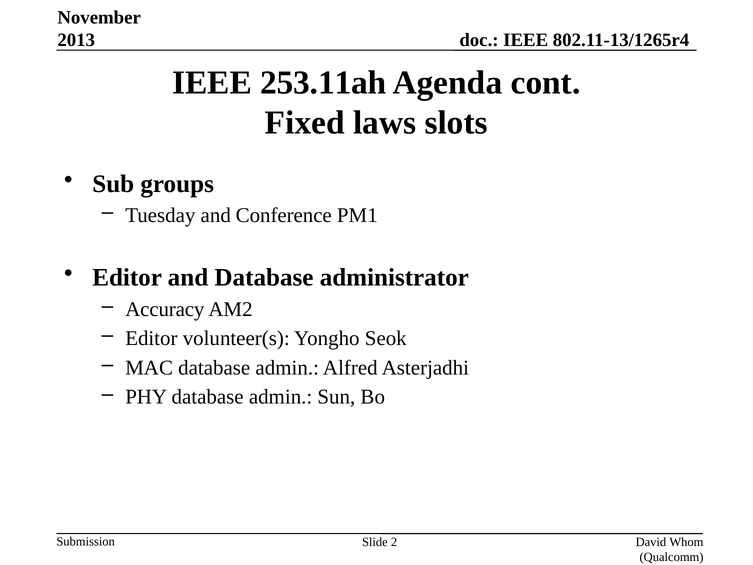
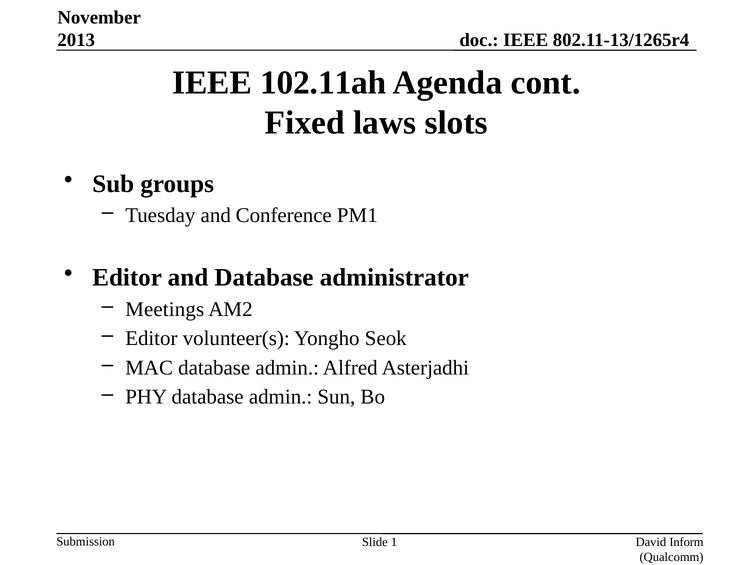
253.11ah: 253.11ah -> 102.11ah (323, 83)
Accuracy: Accuracy -> Meetings (165, 309)
2: 2 -> 1 (394, 542)
Whom: Whom -> Inform (686, 542)
